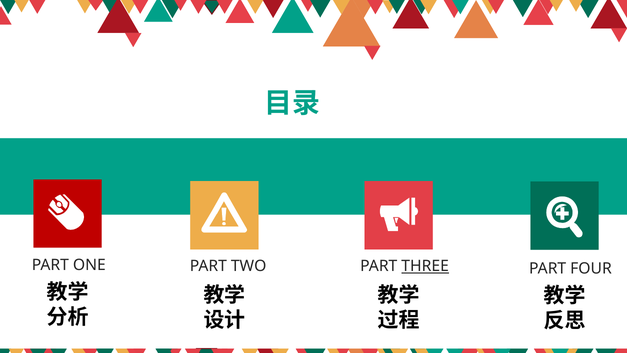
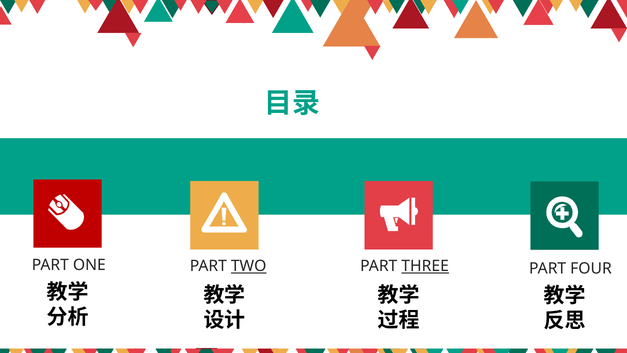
TWO underline: none -> present (249, 266)
